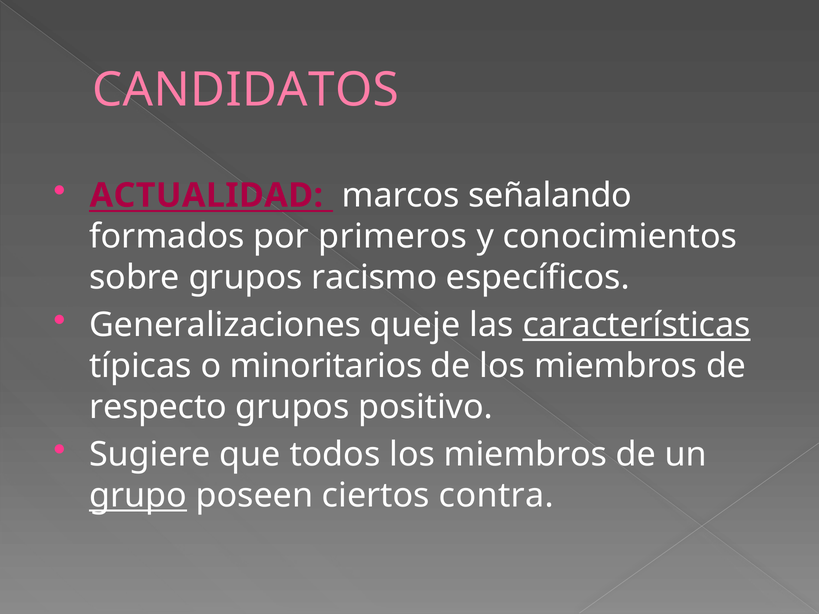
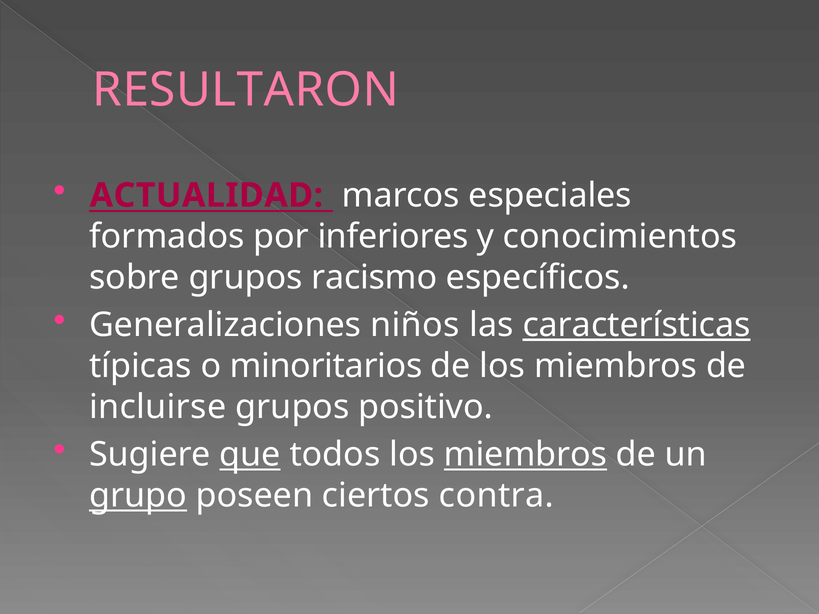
CANDIDATOS: CANDIDATOS -> RESULTARON (246, 90)
señalando: señalando -> especiales (550, 196)
primeros: primeros -> inferiores (393, 236)
queje: queje -> niños (415, 325)
respecto: respecto -> incluirse (158, 407)
que underline: none -> present (250, 455)
miembros underline: none -> present (525, 455)
